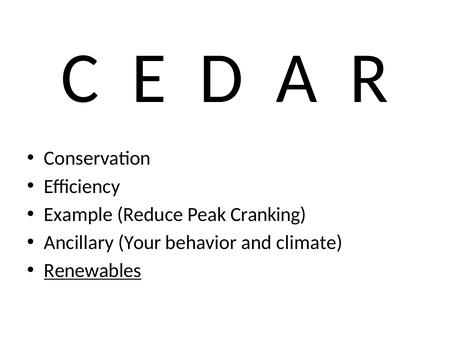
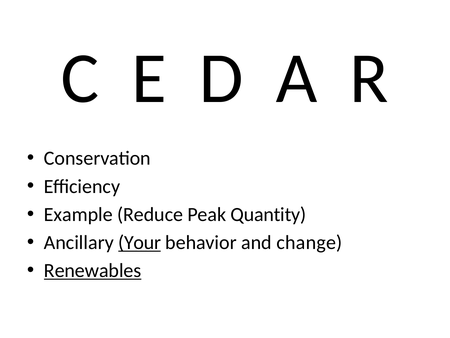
Cranking: Cranking -> Quantity (268, 214)
Your underline: none -> present (140, 242)
climate: climate -> change (309, 242)
